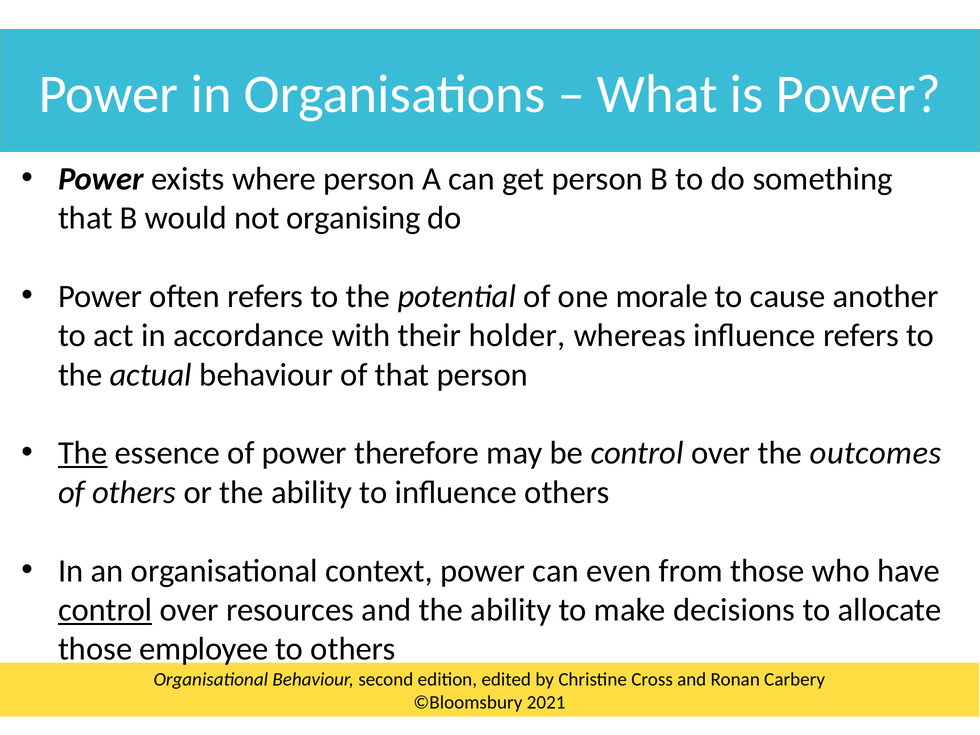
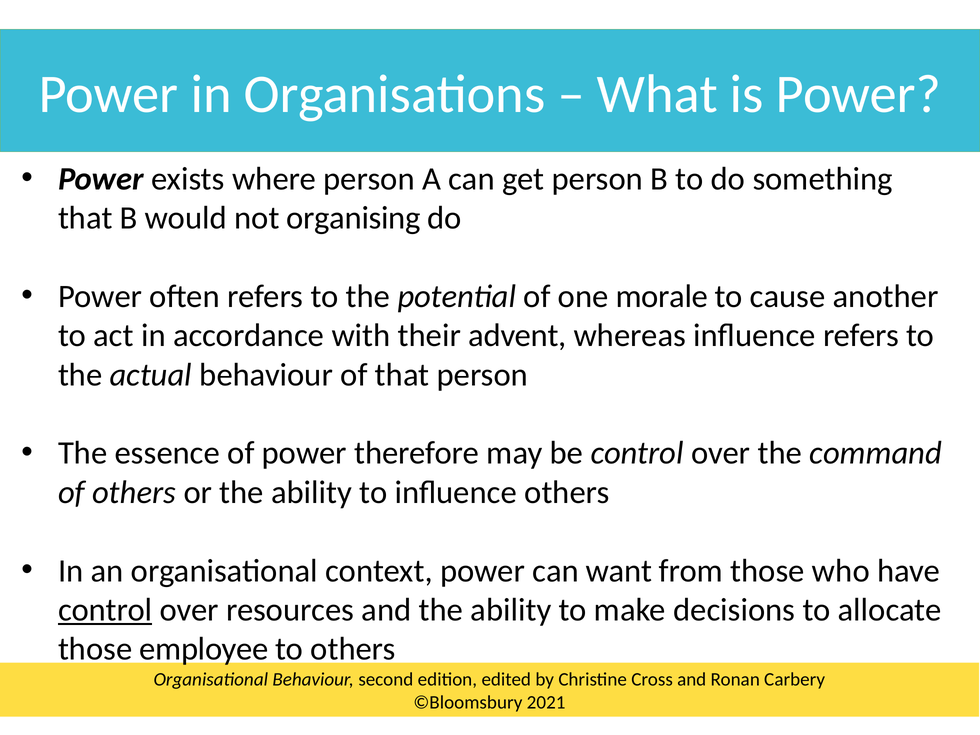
holder: holder -> advent (517, 336)
The underline: present -> none (83, 453)
outcomes: outcomes -> command (876, 453)
even: even -> want (619, 571)
